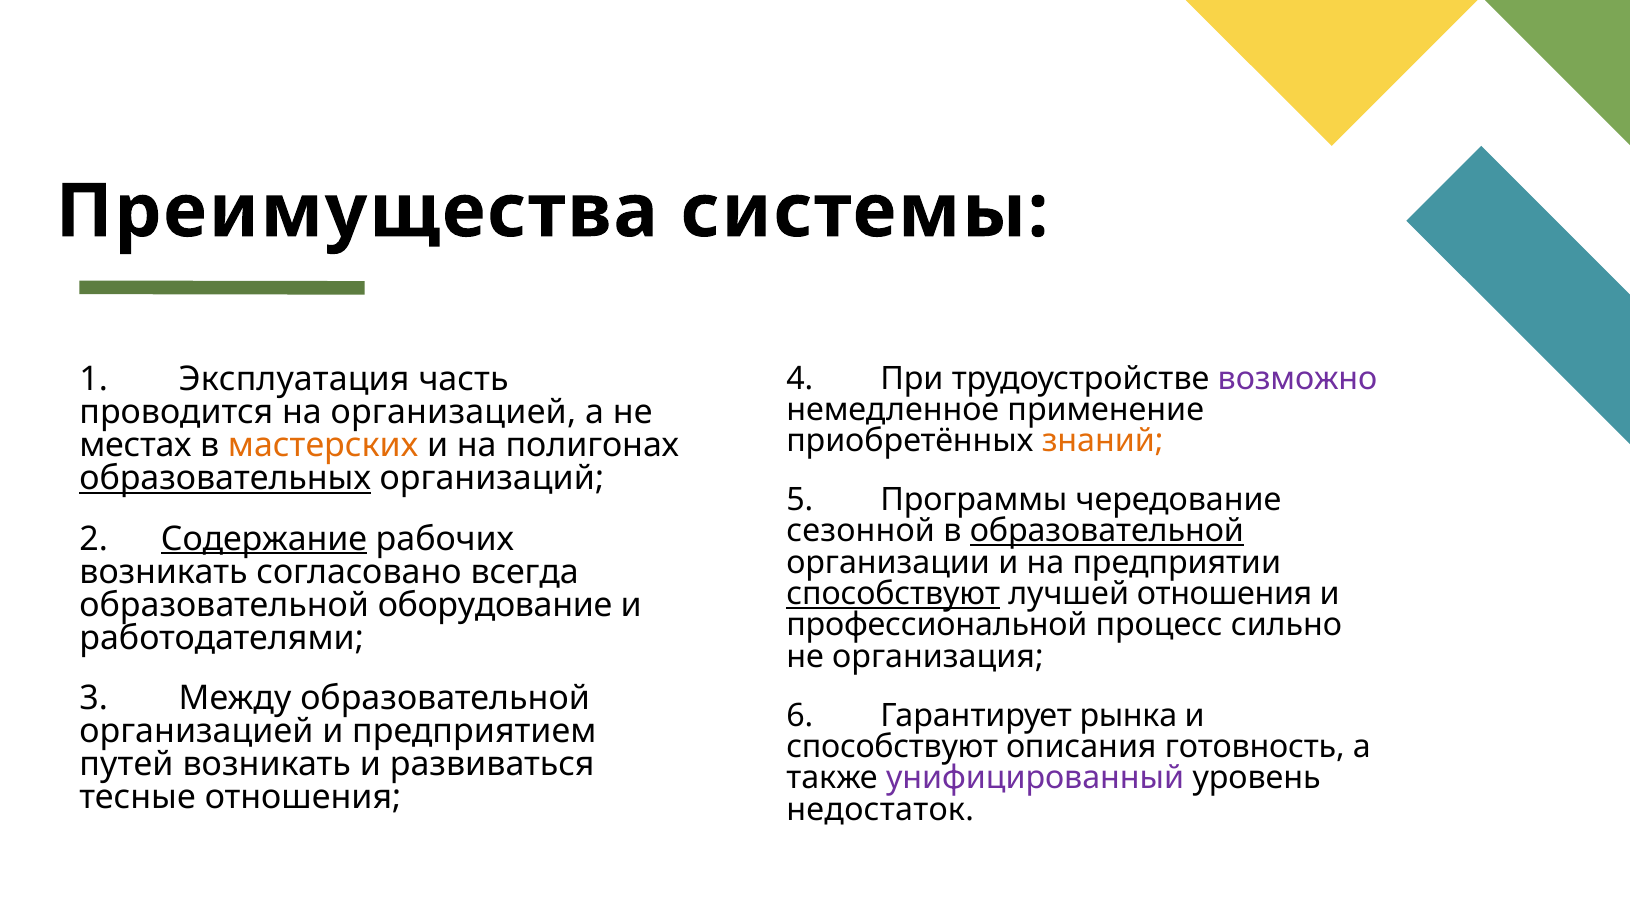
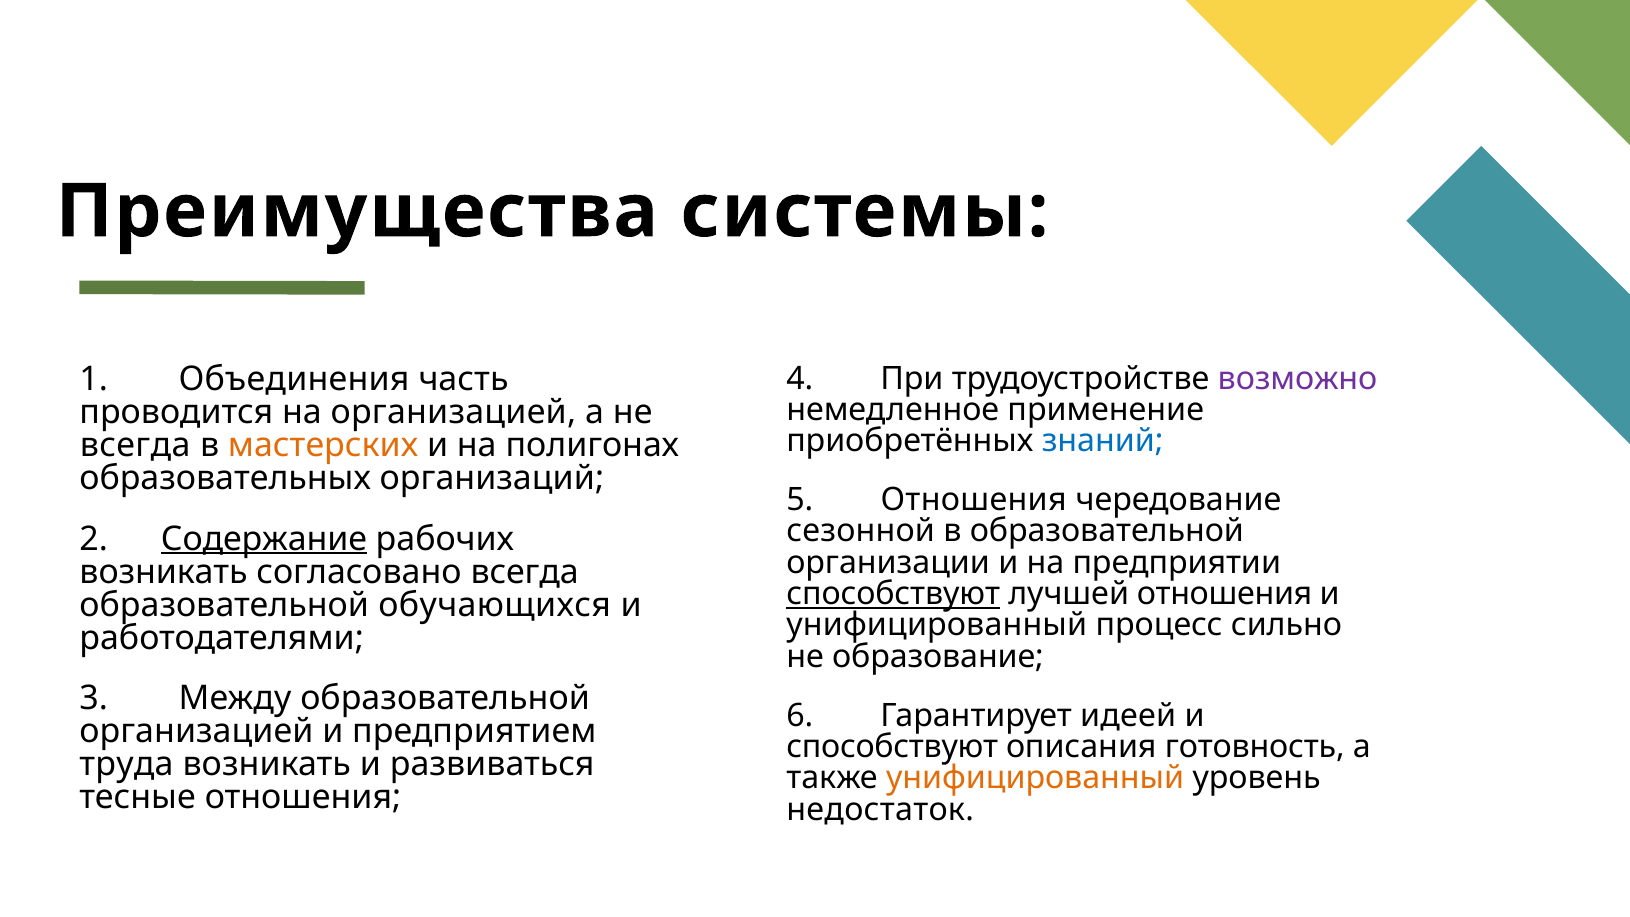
Эксплуатация: Эксплуатация -> Объединения (294, 379)
знаний colour: orange -> blue (1103, 441)
местах: местах -> всегда (135, 445)
образовательных underline: present -> none (225, 478)
5 Программы: Программы -> Отношения (974, 500)
образовательной underline: present -> none (1107, 531)
оборудование: оборудование -> обучающихся (495, 605)
профессиональной: профессиональной -> унифицированный (937, 625)
организация: организация -> образование (938, 657)
рынка: рынка -> идеей (1128, 715)
путей: путей -> труда (126, 764)
унифицированный colour: purple -> orange (1035, 778)
